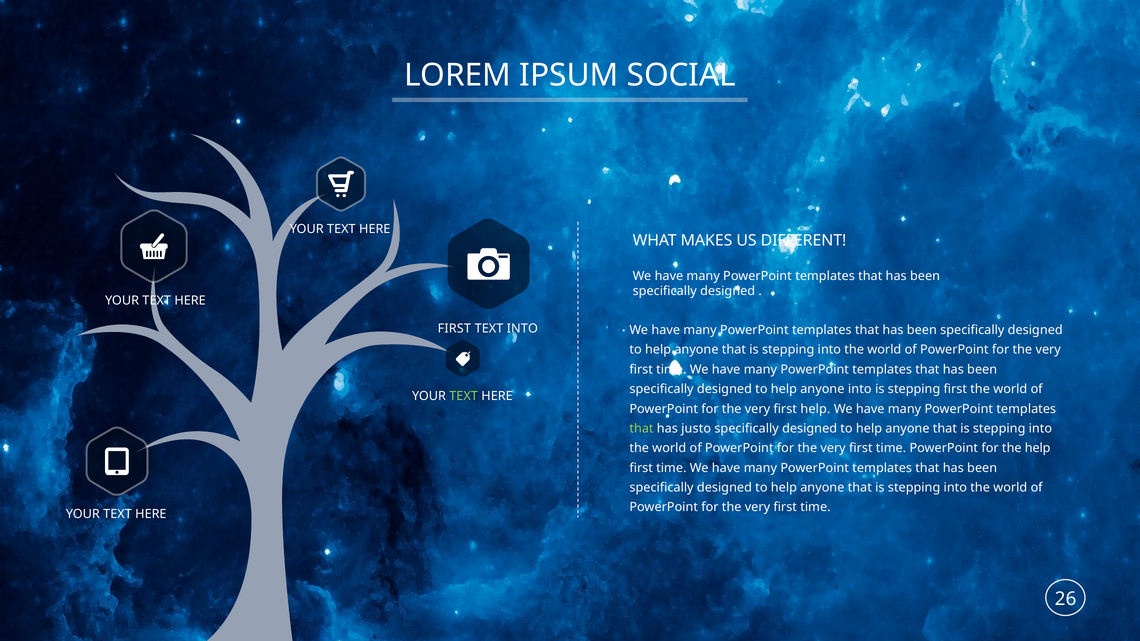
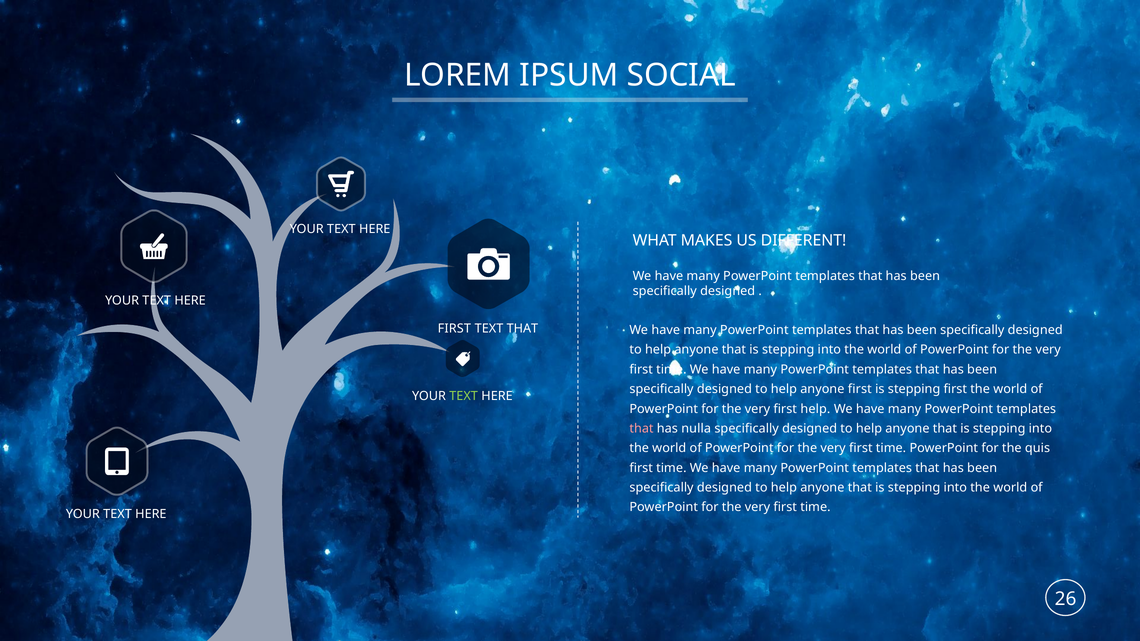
TEXT INTO: INTO -> THAT (522, 329)
anyone into: into -> first (860, 389)
that colour: light green -> pink (642, 429)
justo: justo -> nulla (696, 429)
the help: help -> quis (1038, 448)
